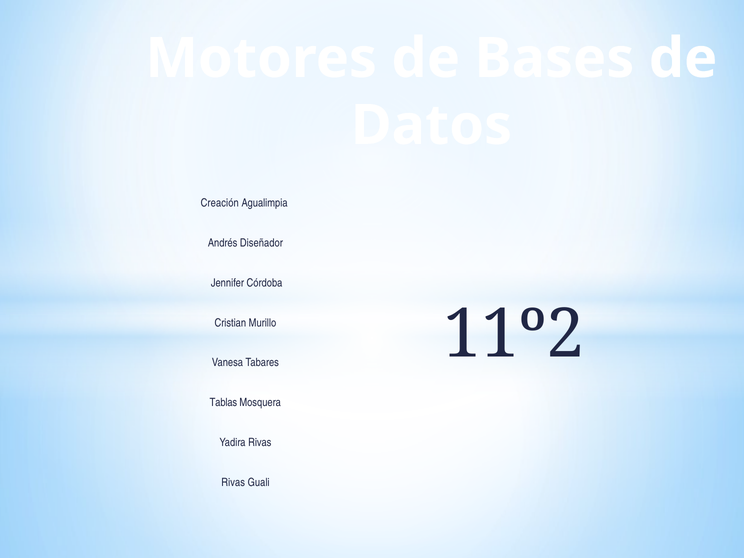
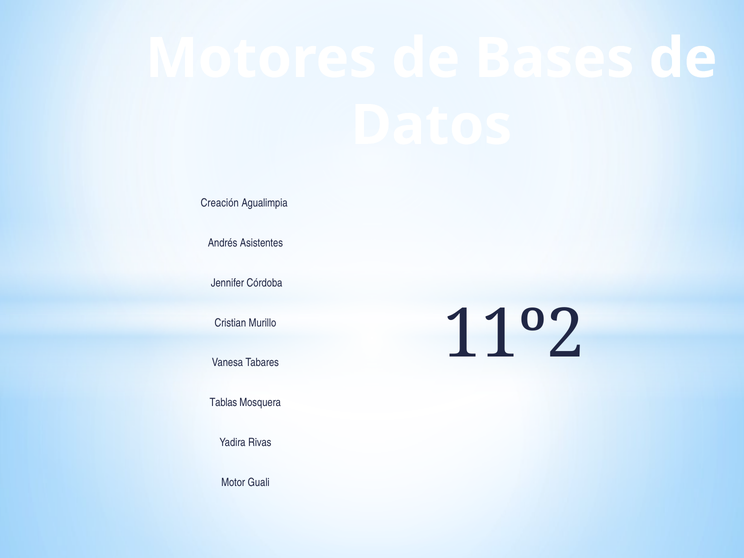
Diseñador: Diseñador -> Asistentes (261, 243)
Rivas: Rivas -> Motor (233, 482)
